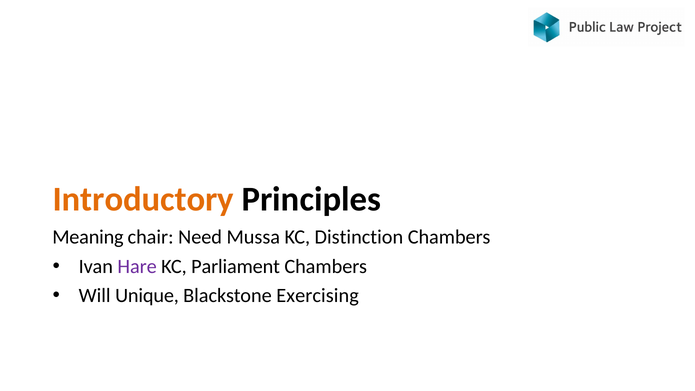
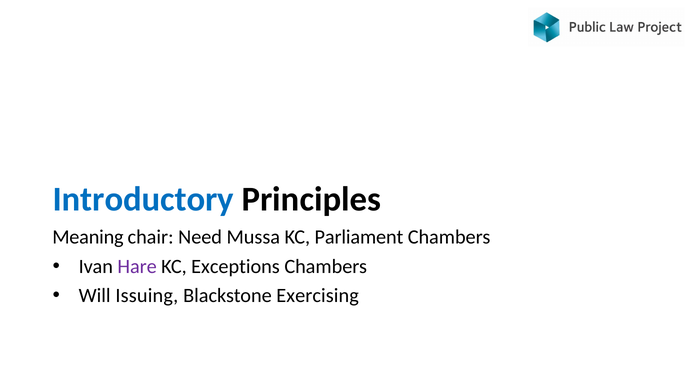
Introductory colour: orange -> blue (143, 199)
Distinction: Distinction -> Parliament (359, 237)
Parliament: Parliament -> Exceptions (236, 266)
Unique: Unique -> Issuing (147, 296)
